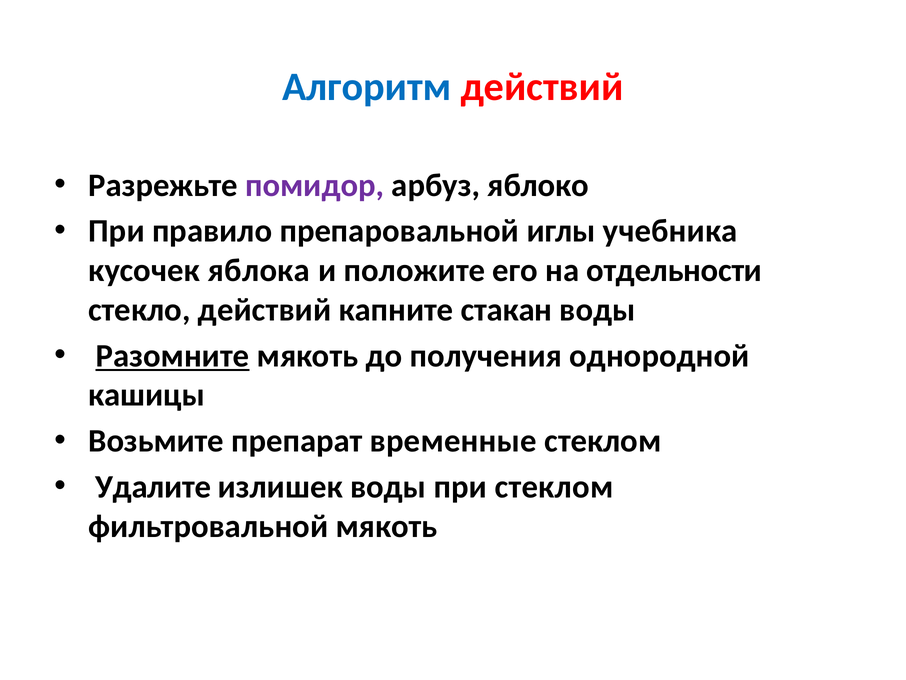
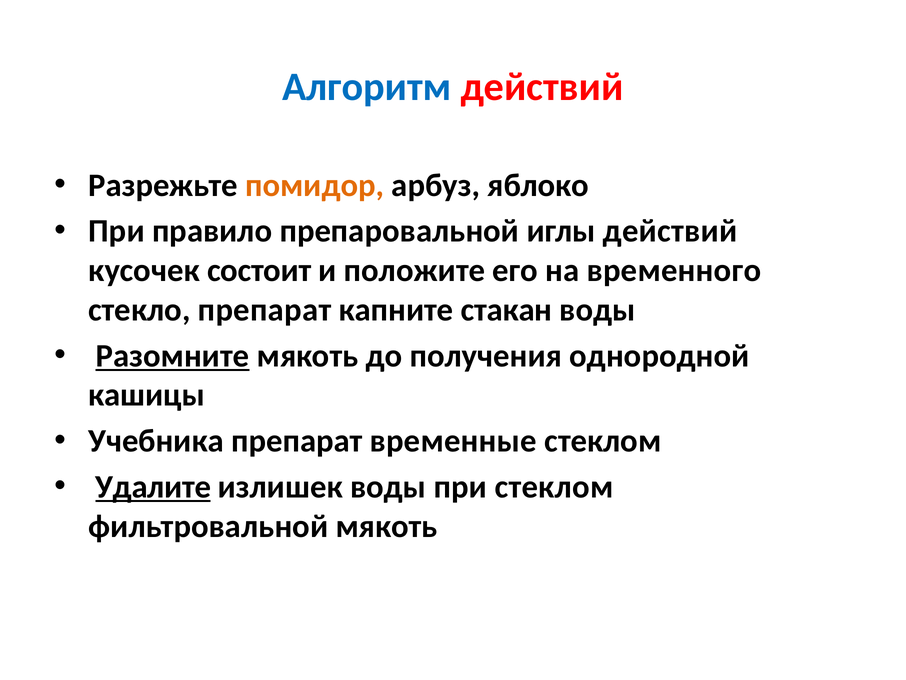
помидор colour: purple -> orange (315, 185)
иглы учебника: учебника -> действий (670, 231)
яблока: яблока -> состоит (259, 270)
отдельности: отдельности -> временного (674, 270)
стекло действий: действий -> препарат (265, 310)
Возьмите: Возьмите -> Учебника (156, 441)
Удалите underline: none -> present (153, 487)
